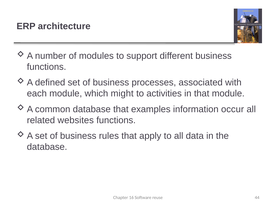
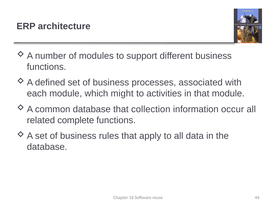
examples: examples -> collection (151, 109)
websites: websites -> complete (76, 120)
